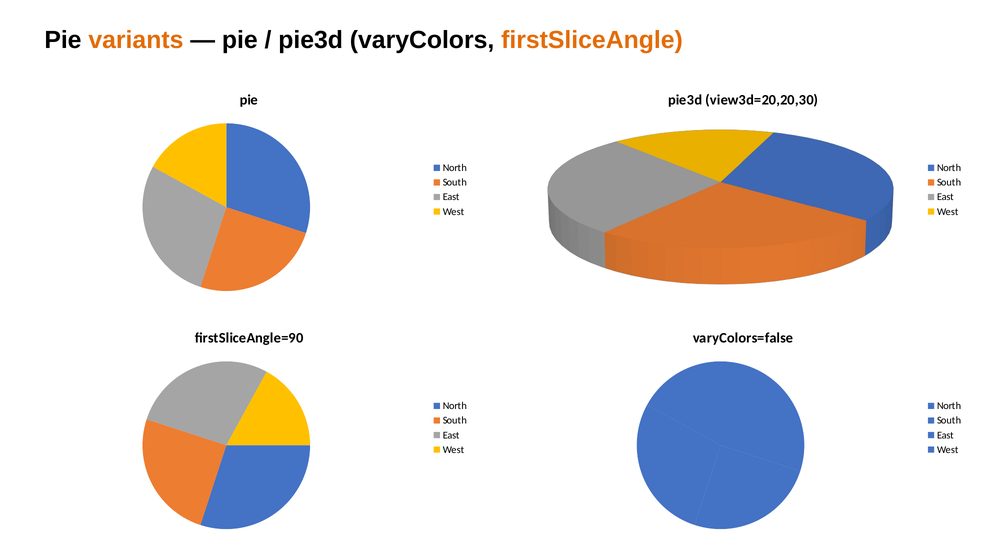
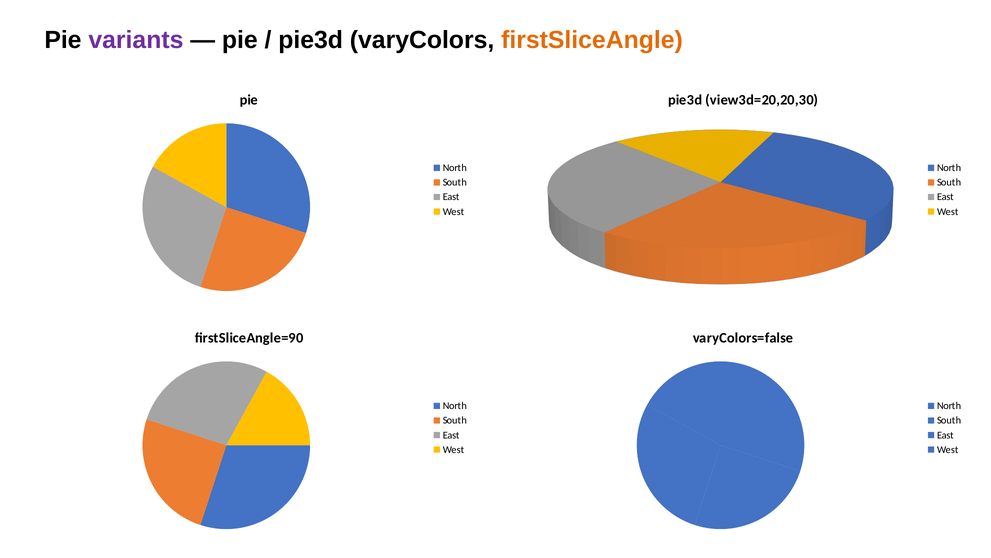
variants colour: orange -> purple (136, 40)
